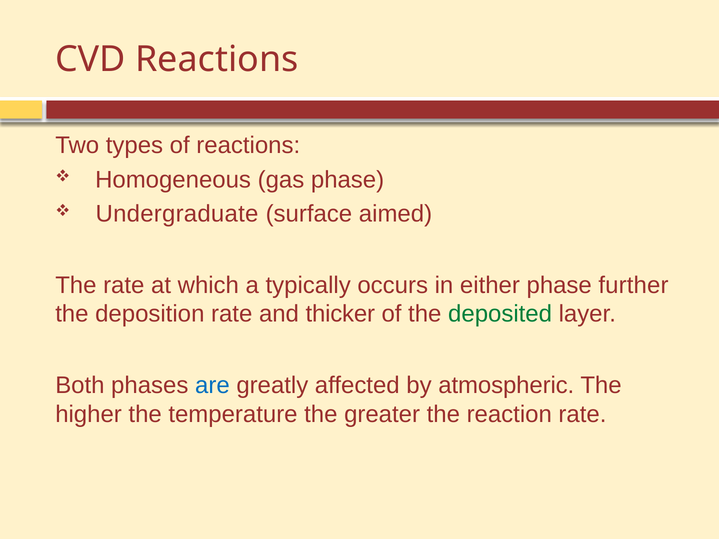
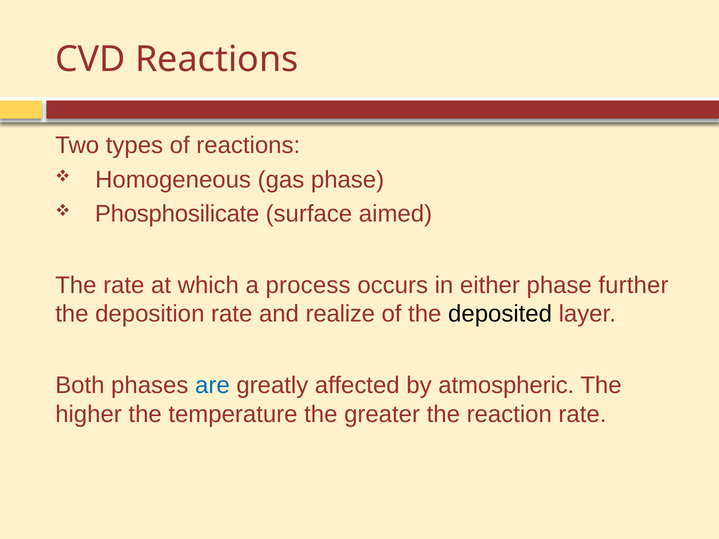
Undergraduate: Undergraduate -> Phosphosilicate (177, 214)
typically: typically -> process (308, 285)
thicker: thicker -> realize (340, 314)
deposited colour: green -> black (500, 314)
